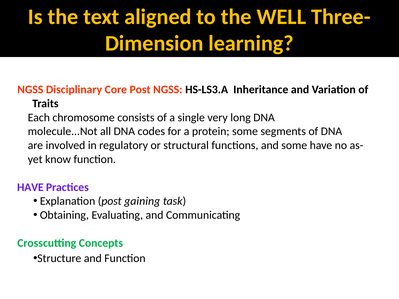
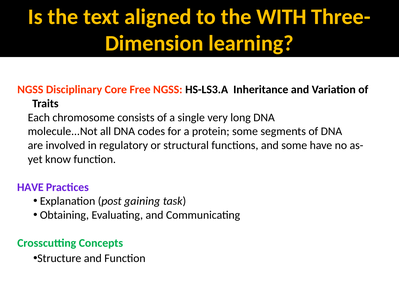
WELL: WELL -> WITH (281, 17)
Core Post: Post -> Free (140, 90)
